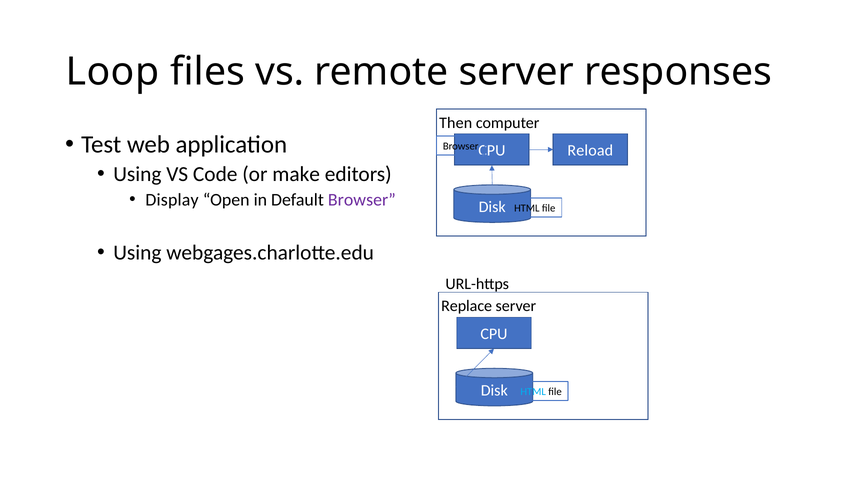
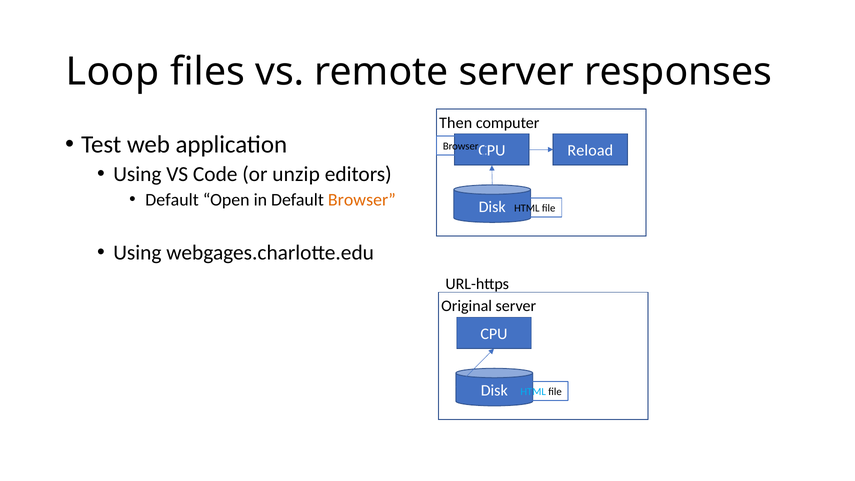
make: make -> unzip (296, 174)
Display: Display -> Default (172, 200)
Browser colour: purple -> orange (362, 200)
Replace: Replace -> Original (467, 306)
